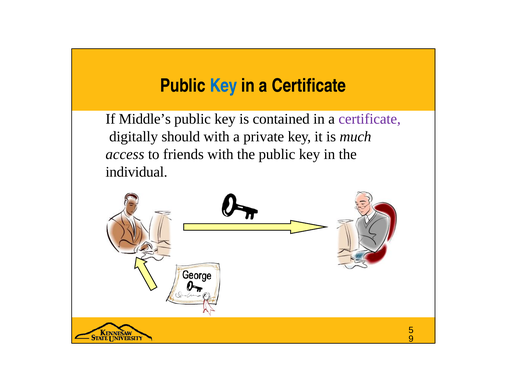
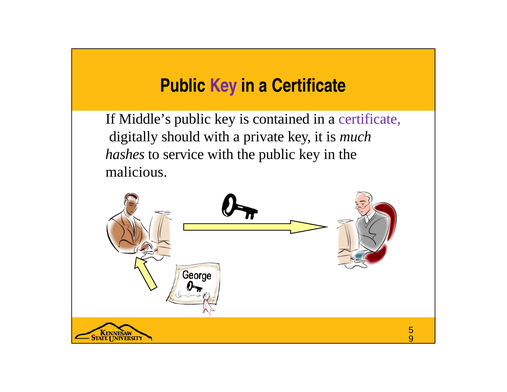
Key colour: blue -> purple (223, 86)
access: access -> hashes (125, 154)
friends: friends -> service (183, 154)
individual: individual -> malicious (136, 172)
